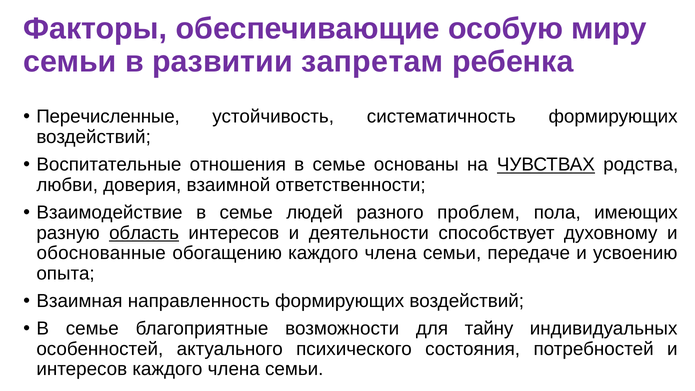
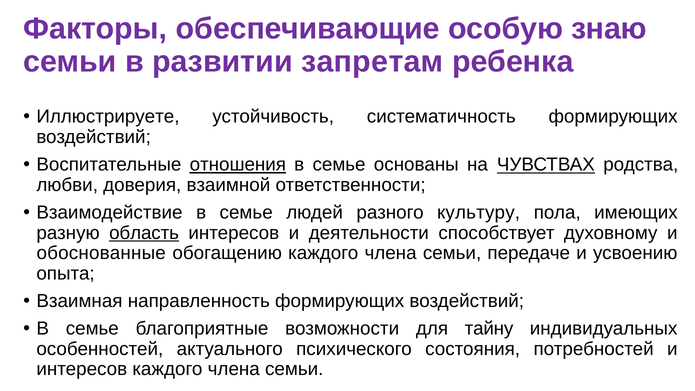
миру: миру -> знаю (609, 29)
Перечисленные: Перечисленные -> Иллюстрируете (108, 117)
отношения underline: none -> present (238, 165)
проблем: проблем -> культуру (479, 212)
